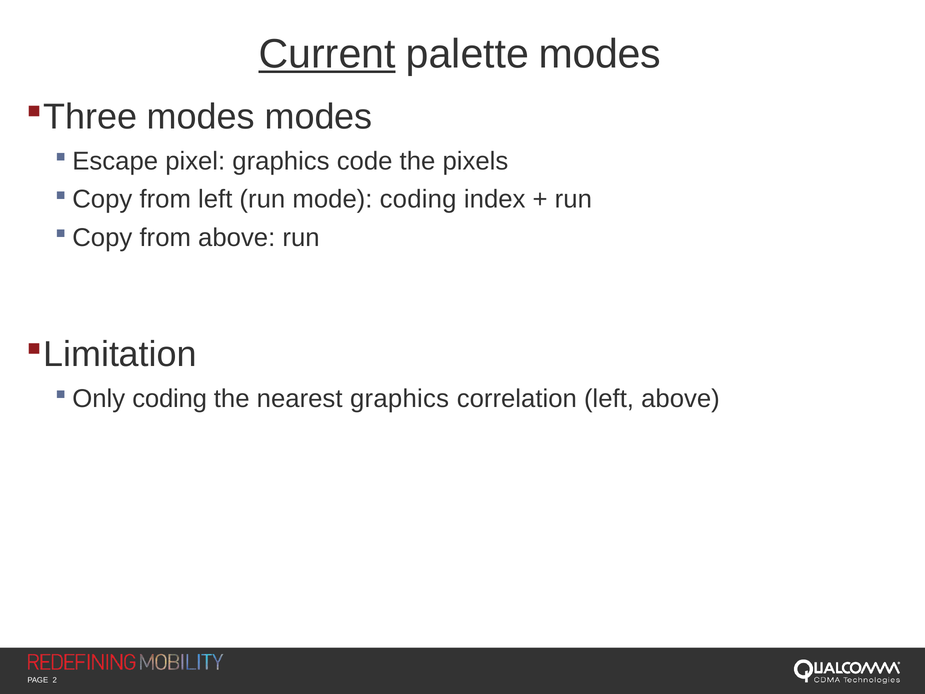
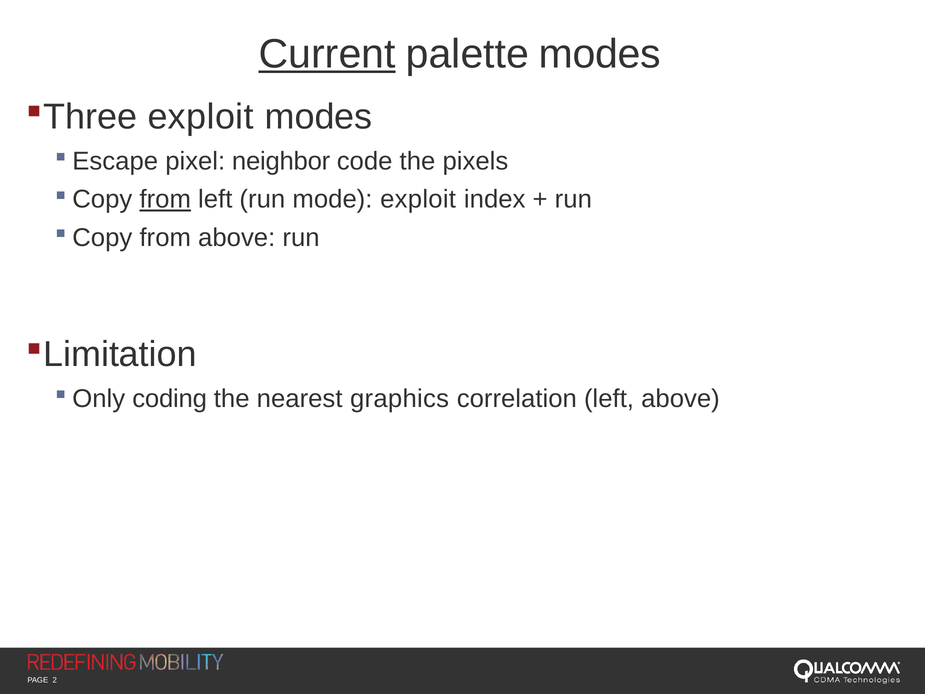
modes: modes -> exploit (201, 117)
pixel graphics: graphics -> neighbor (281, 161)
from underline: none -> present (165, 199)
mode coding: coding -> exploit (418, 199)
